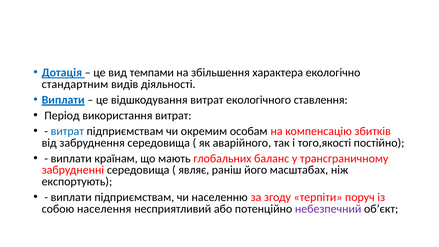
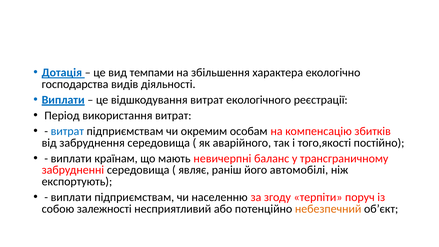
стандартним: стандартним -> господарства (75, 84)
ставлення: ставлення -> реєстрації (321, 100)
глобальних: глобальних -> невичерпні (222, 158)
масштабах: масштабах -> автомобілі (299, 170)
населення: населення -> залежності (104, 209)
небезпечний colour: purple -> orange (328, 209)
